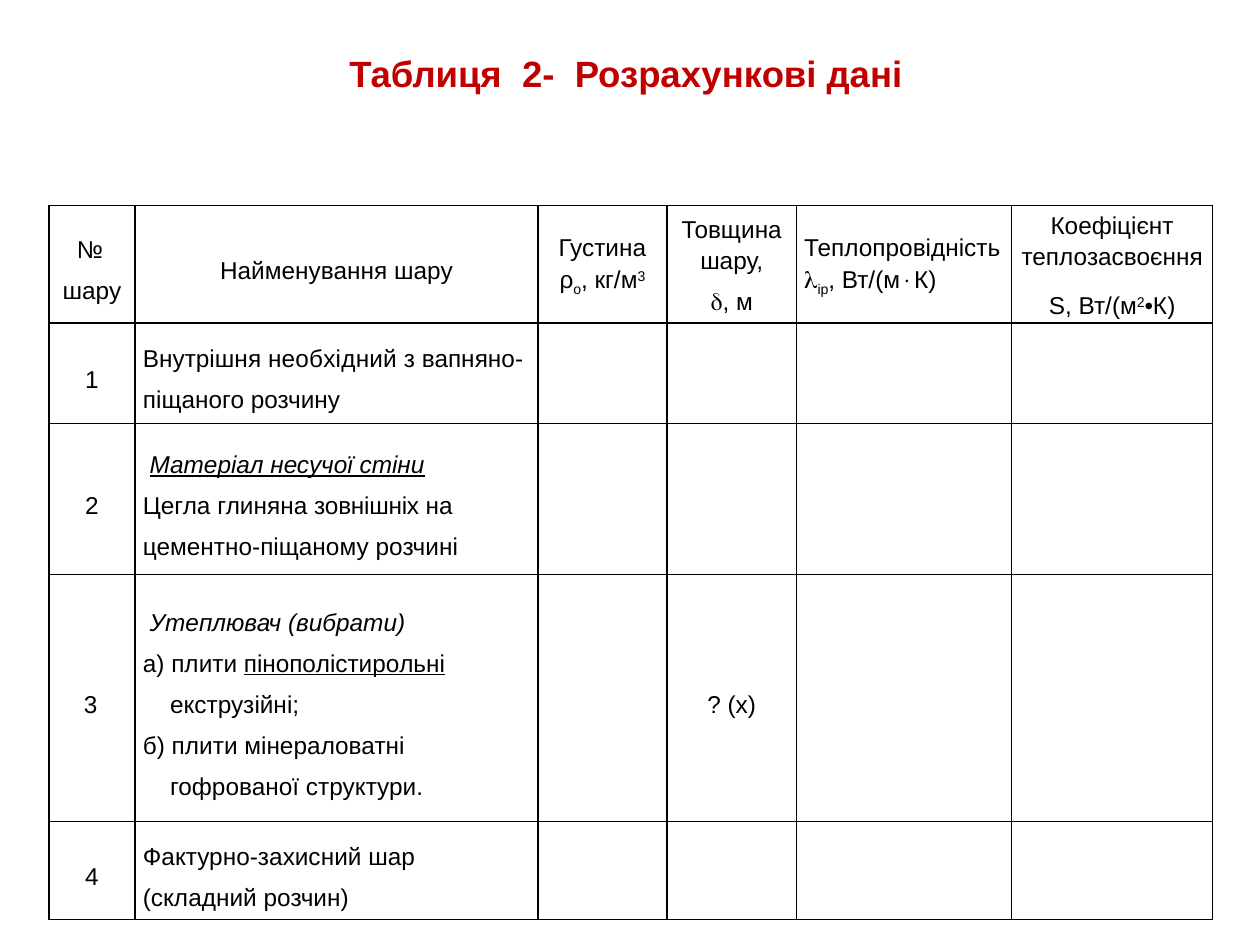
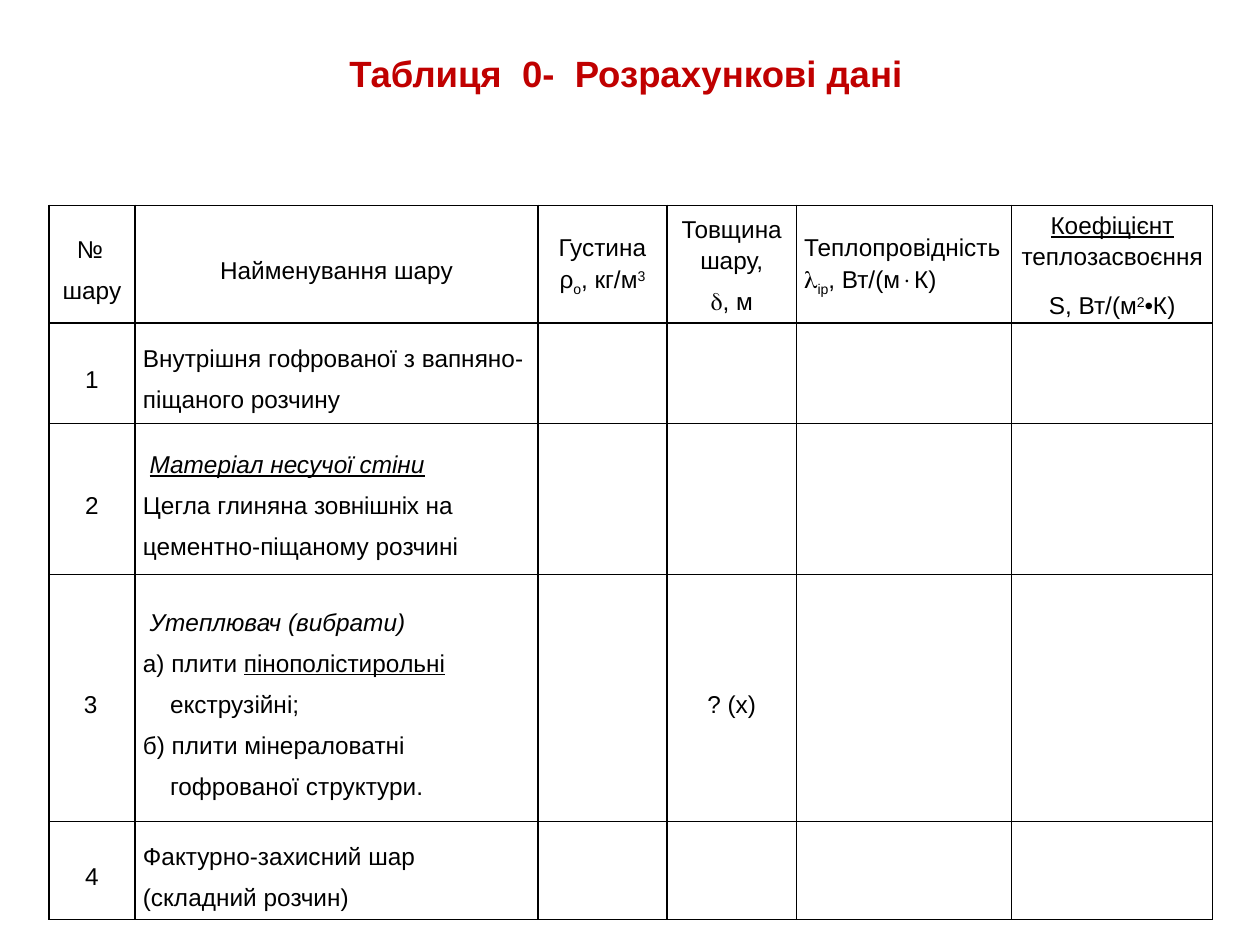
2-: 2- -> 0- (538, 76)
Коефіцієнт underline: none -> present (1112, 226)
Внутрішня необхідний: необхідний -> гофрованої (333, 360)
